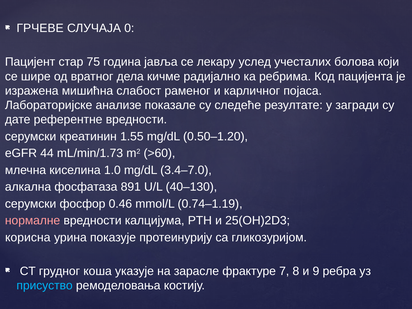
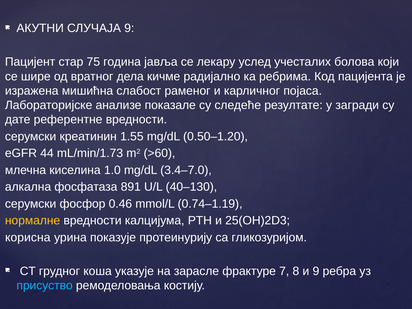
ГРЧЕВЕ: ГРЧЕВЕ -> АКУТНИ (40, 28)
СЛУЧАЈА 0: 0 -> 9 (129, 28)
нормалне colour: pink -> yellow (33, 221)
